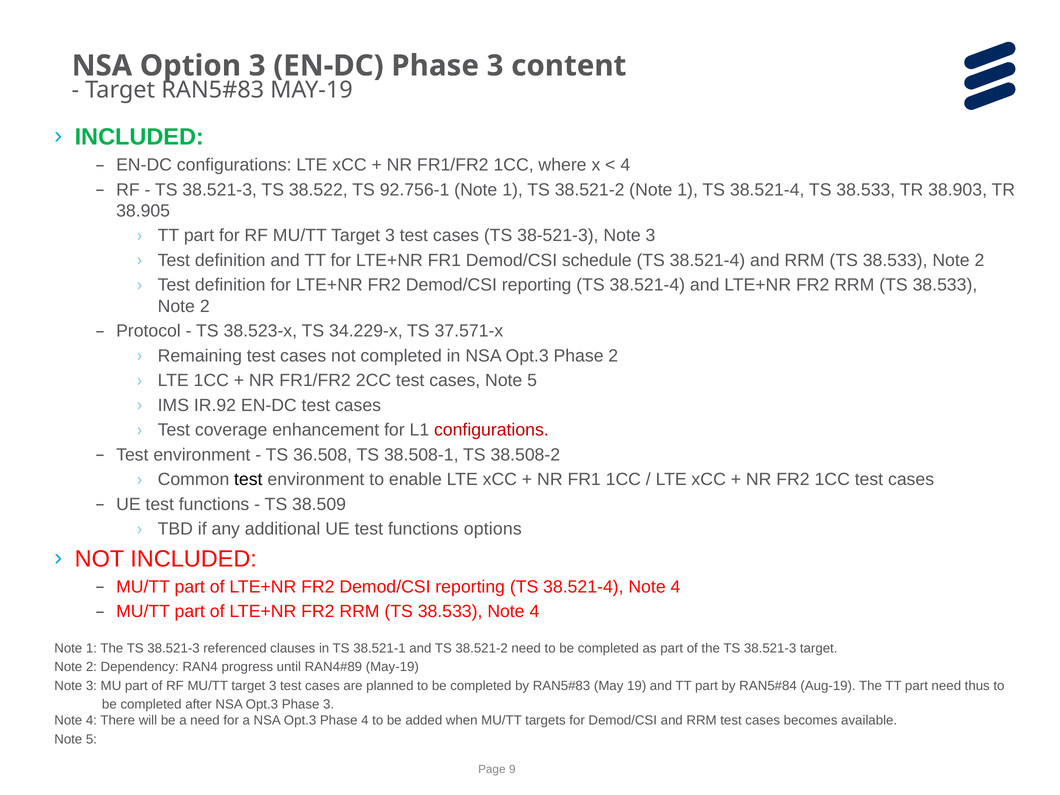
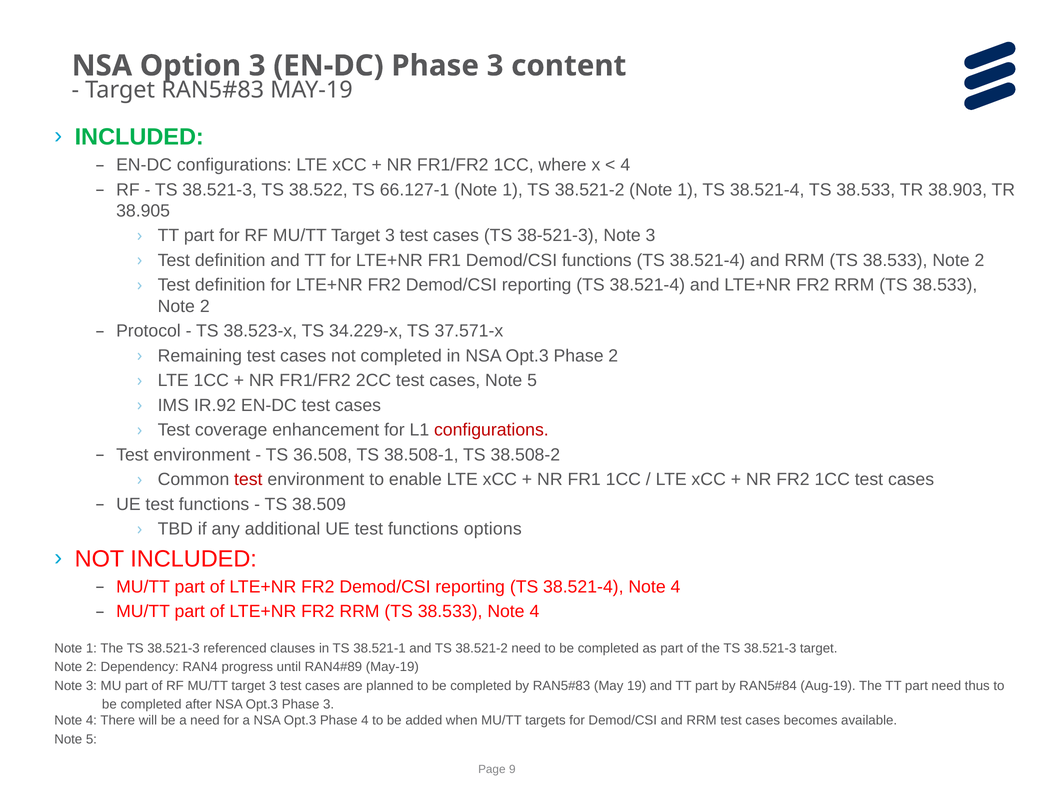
92.756-1: 92.756-1 -> 66.127-1 (415, 190)
Demod/CSI schedule: schedule -> functions (597, 260)
test colour: black -> red (248, 480)
